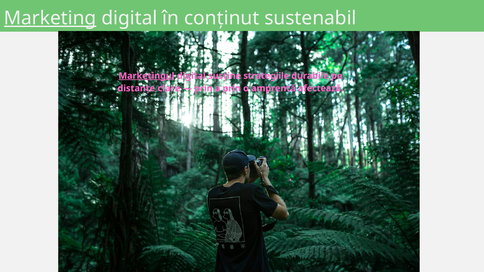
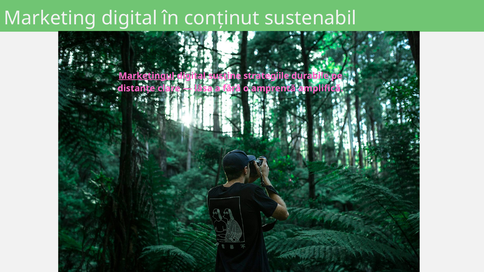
Marketing underline: present -> none (50, 18)
prin: prin -> lăsa (203, 88)
a prin: prin -> fără (232, 88)
afectează: afectează -> amplifică (321, 88)
